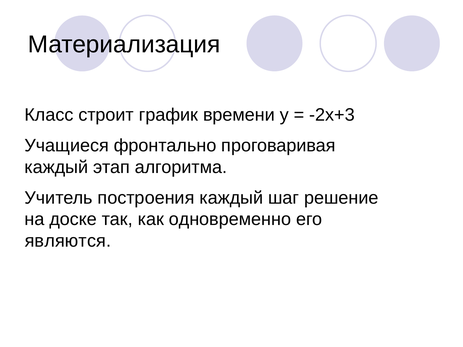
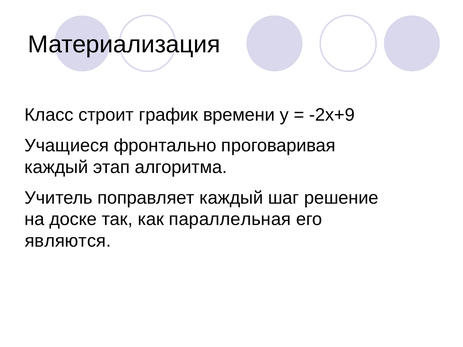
-2х+3: -2х+3 -> -2х+9 (332, 115)
построения: построения -> поправляет (146, 198)
одновременно: одновременно -> параллельная (230, 220)
